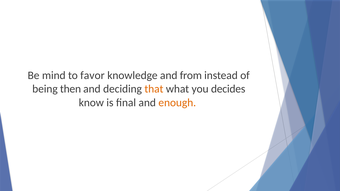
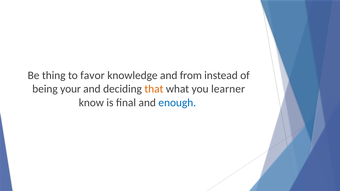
mind: mind -> thing (54, 75)
then: then -> your (71, 89)
decides: decides -> learner (228, 89)
enough colour: orange -> blue (177, 103)
